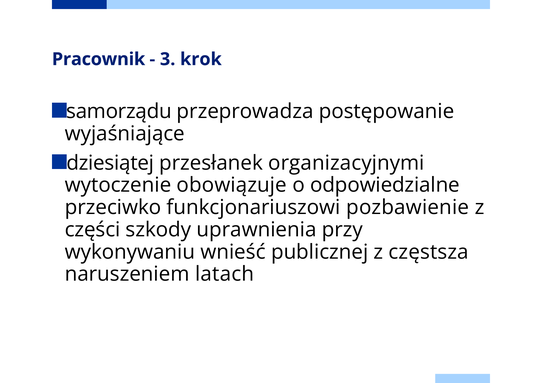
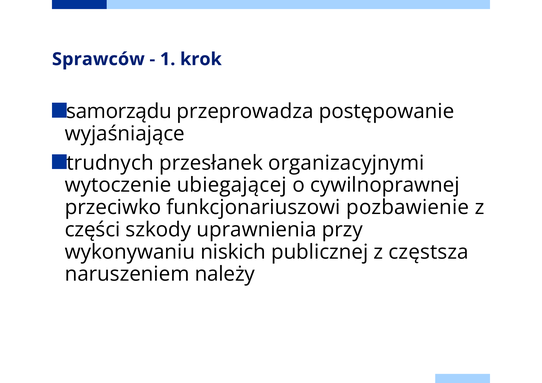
Pracownik: Pracownik -> Sprawców (98, 59)
3: 3 -> 1 (168, 59)
dziesiątej: dziesiątej -> trudnych (110, 163)
obowiązuje: obowiązuje -> ubiegającej (232, 185)
odpowiedzialne: odpowiedzialne -> cywilnoprawnej (385, 185)
wnieść: wnieść -> niskich (233, 252)
latach: latach -> należy (225, 274)
